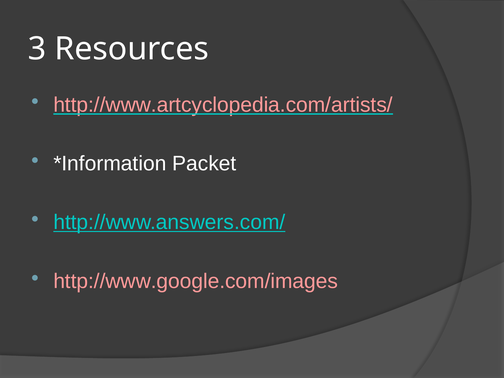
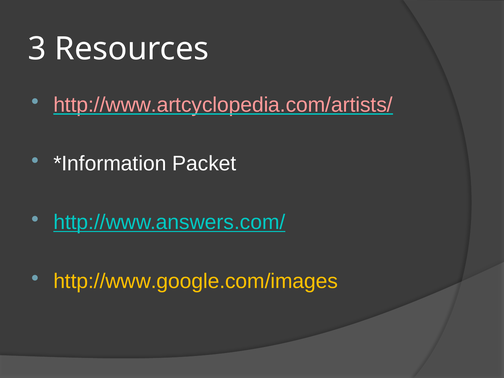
http://www.google.com/images colour: pink -> yellow (196, 281)
